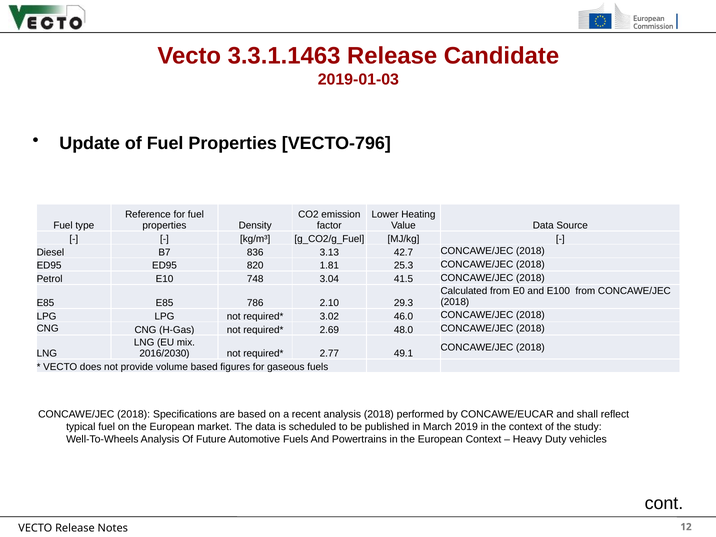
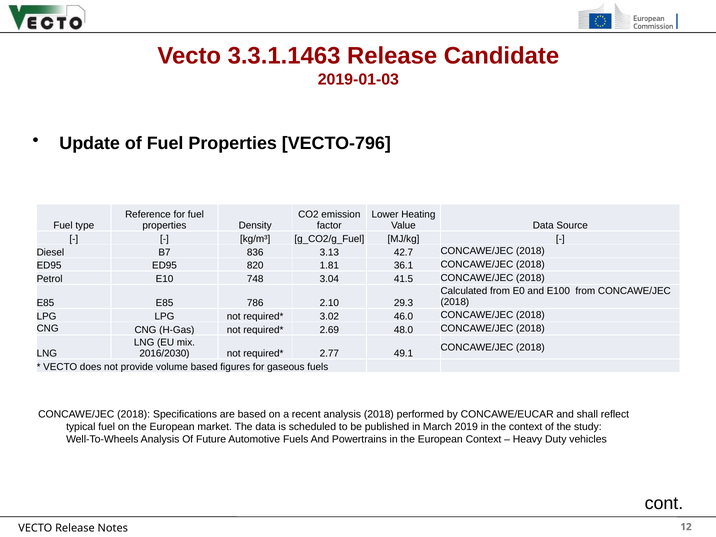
25.3: 25.3 -> 36.1 (404, 266)
